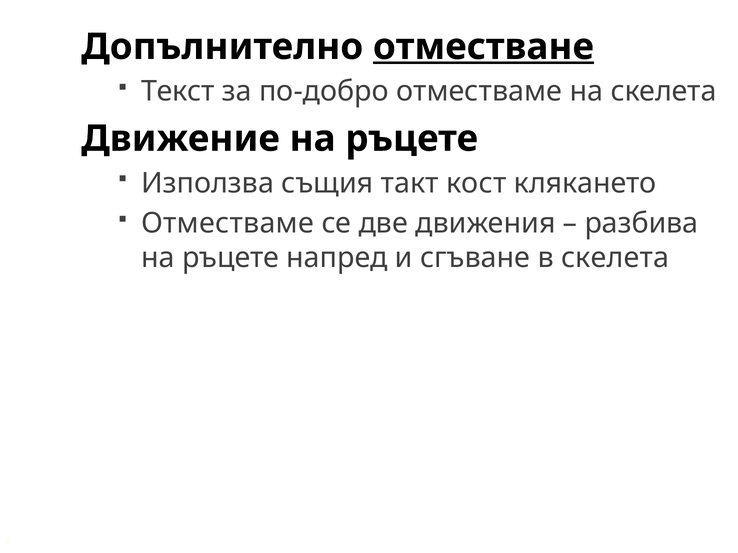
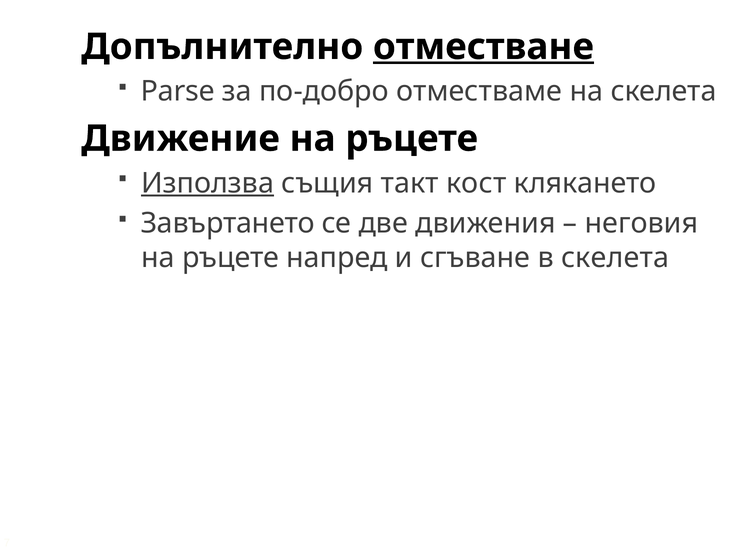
Текст: Текст -> Parse (178, 91)
Използва underline: none -> present (208, 183)
Отместваме: Отместваме -> Завъртането (228, 223)
разбива: разбива -> неговия (641, 223)
